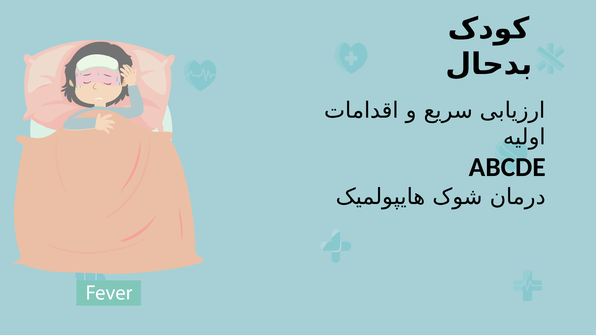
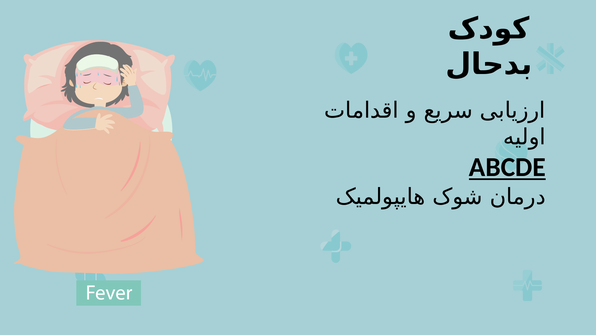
ABCDE underline: none -> present (507, 167)
